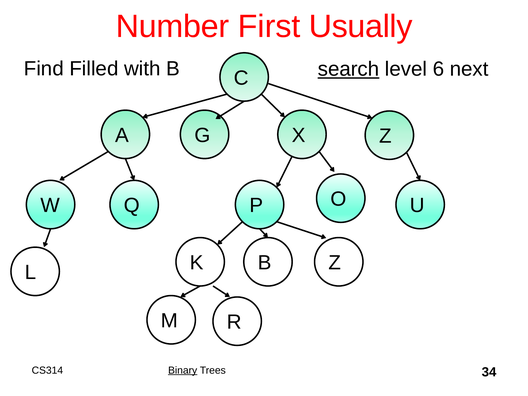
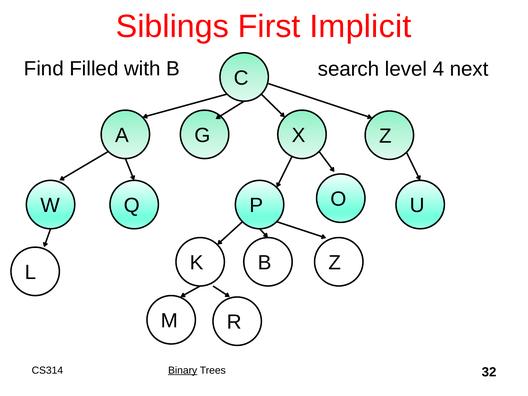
Number: Number -> Siblings (172, 26)
Usually: Usually -> Implicit (360, 26)
search underline: present -> none (349, 69)
6: 6 -> 4 (438, 69)
34: 34 -> 32 (489, 372)
